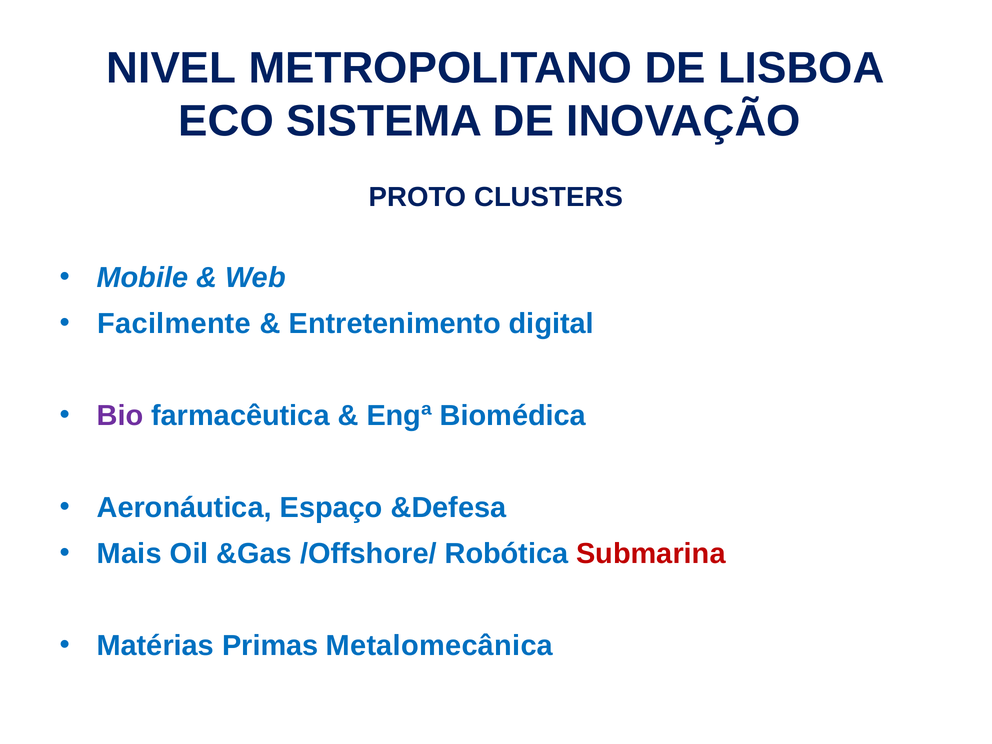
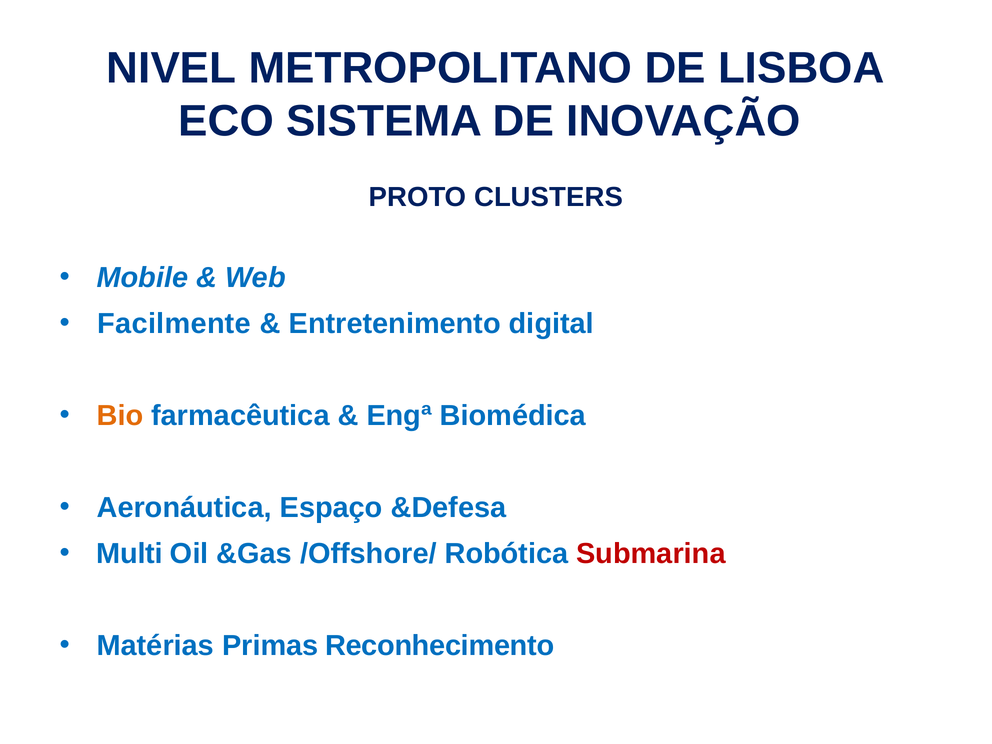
Bio colour: purple -> orange (120, 416)
Mais: Mais -> Multi (129, 554)
Metalomecânica: Metalomecânica -> Reconhecimento (440, 646)
